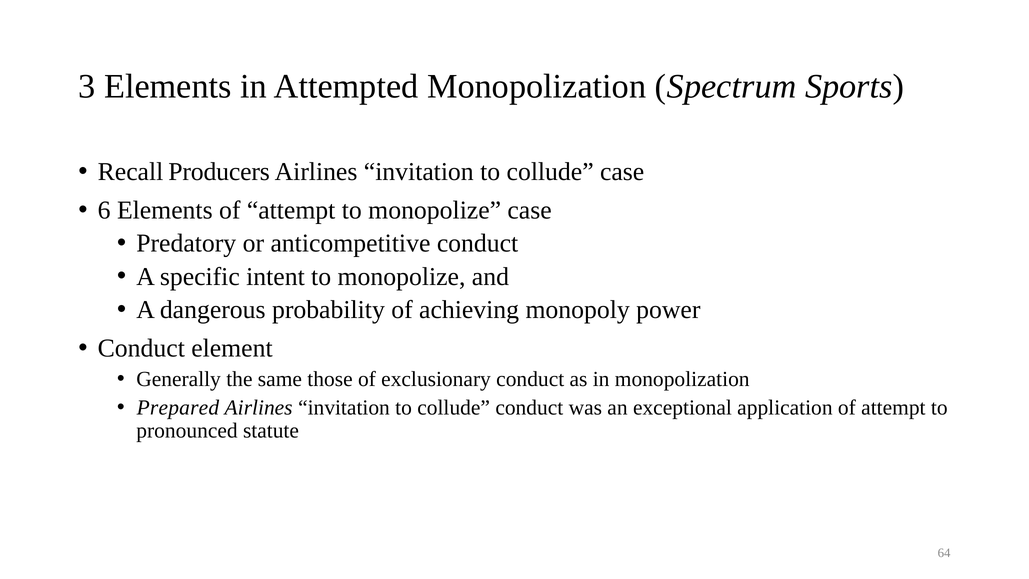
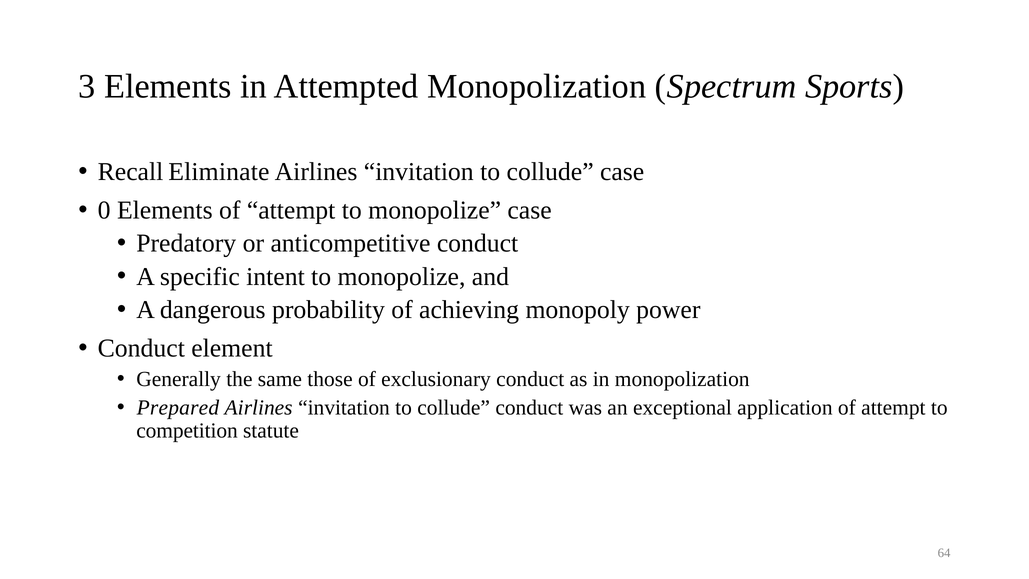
Producers: Producers -> Eliminate (219, 172)
6: 6 -> 0 (104, 210)
pronounced: pronounced -> competition (187, 431)
